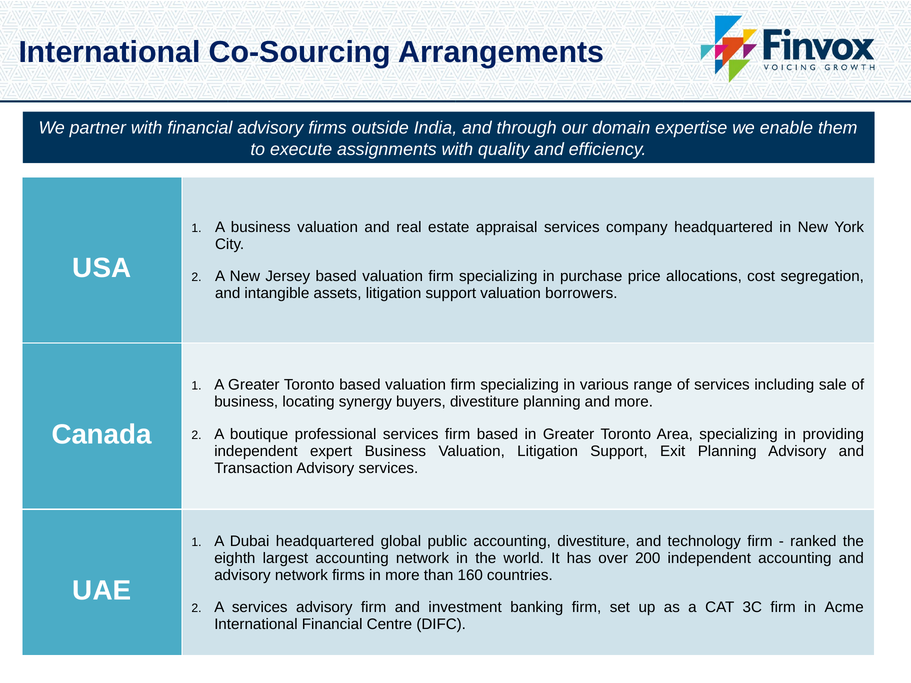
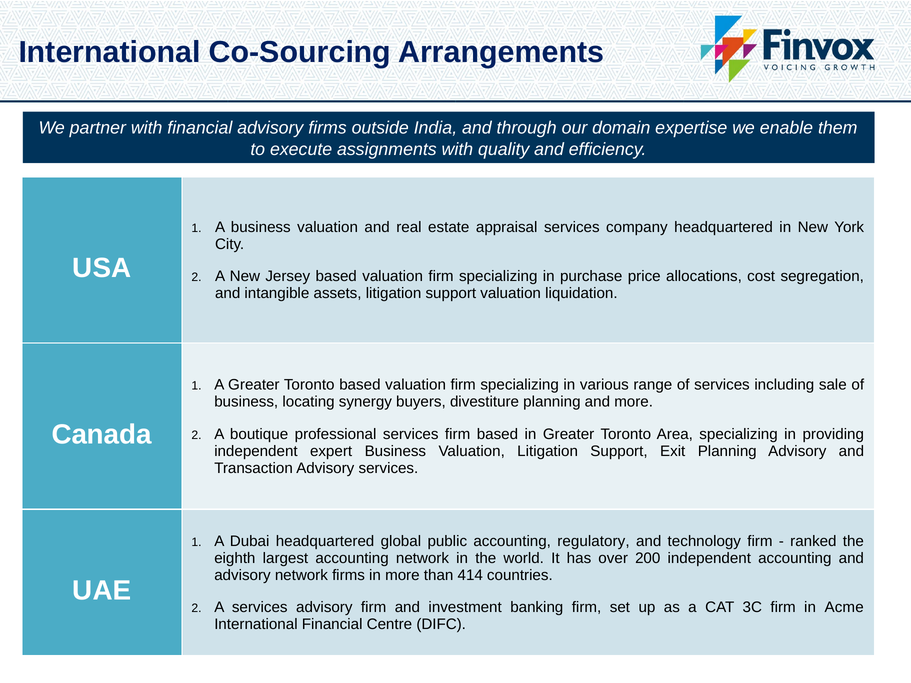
borrowers: borrowers -> liquidation (581, 293)
accounting divestiture: divestiture -> regulatory (593, 541)
160: 160 -> 414 (470, 575)
